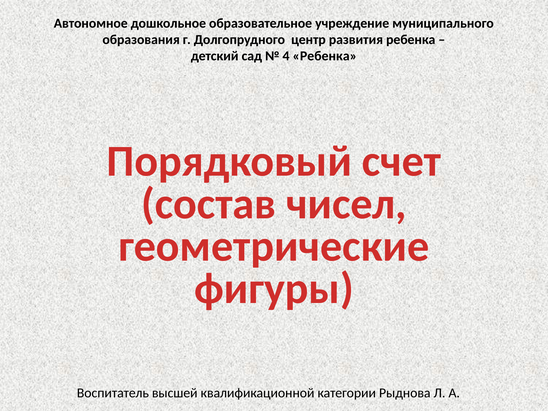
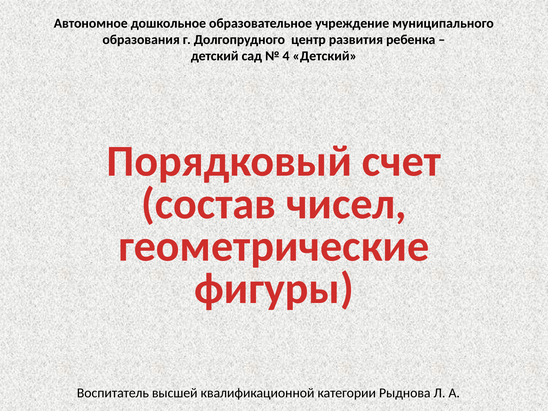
4 Ребенка: Ребенка -> Детский (325, 56)
